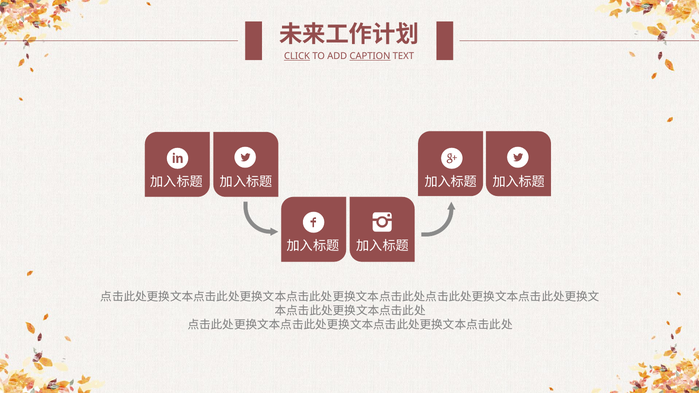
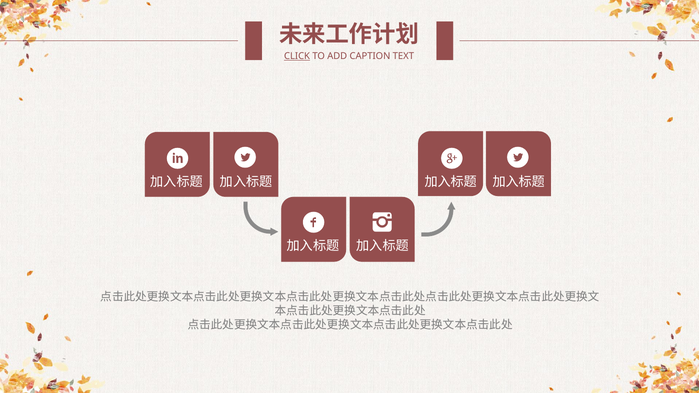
CAPTION underline: present -> none (370, 56)
